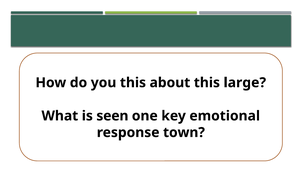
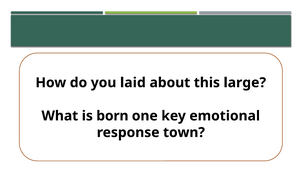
you this: this -> laid (133, 83)
seen: seen -> born (112, 116)
